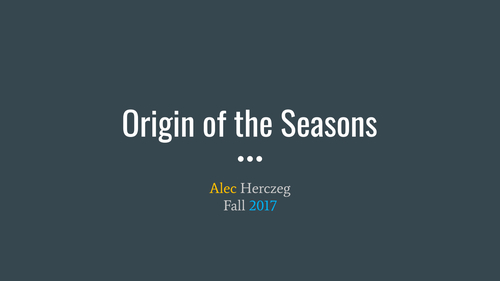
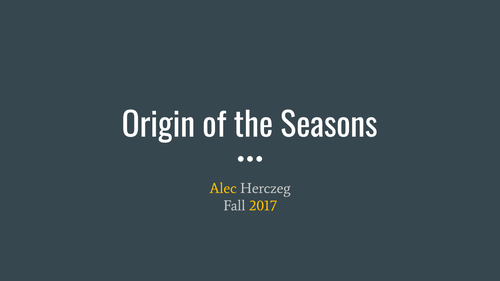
2017 colour: light blue -> yellow (263, 206)
